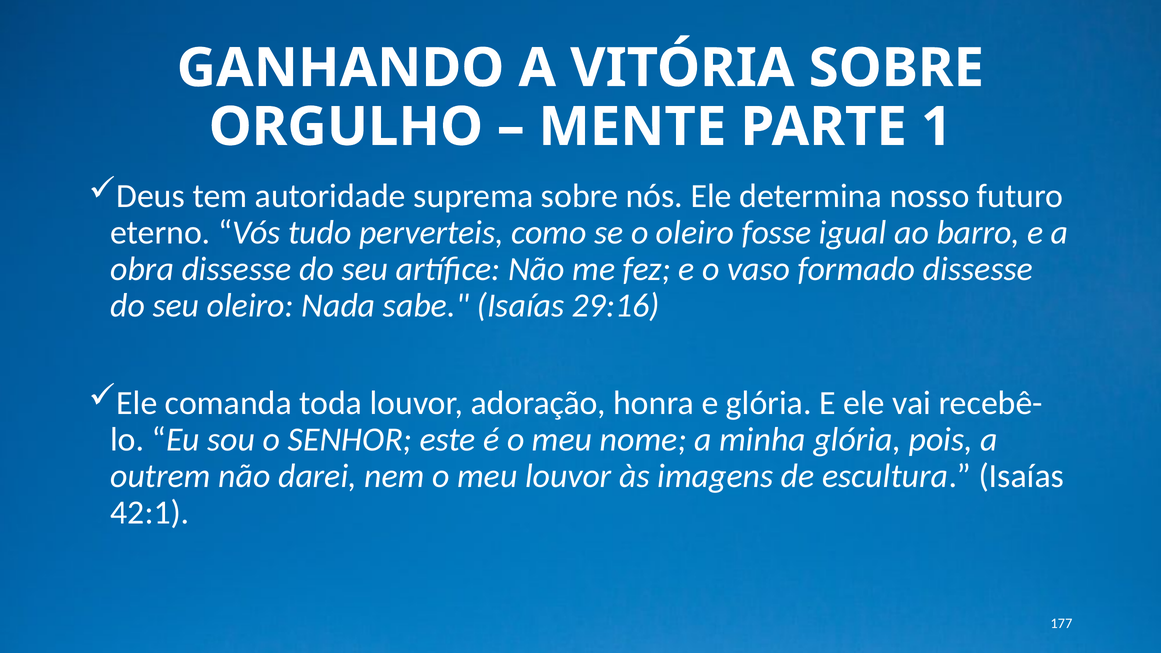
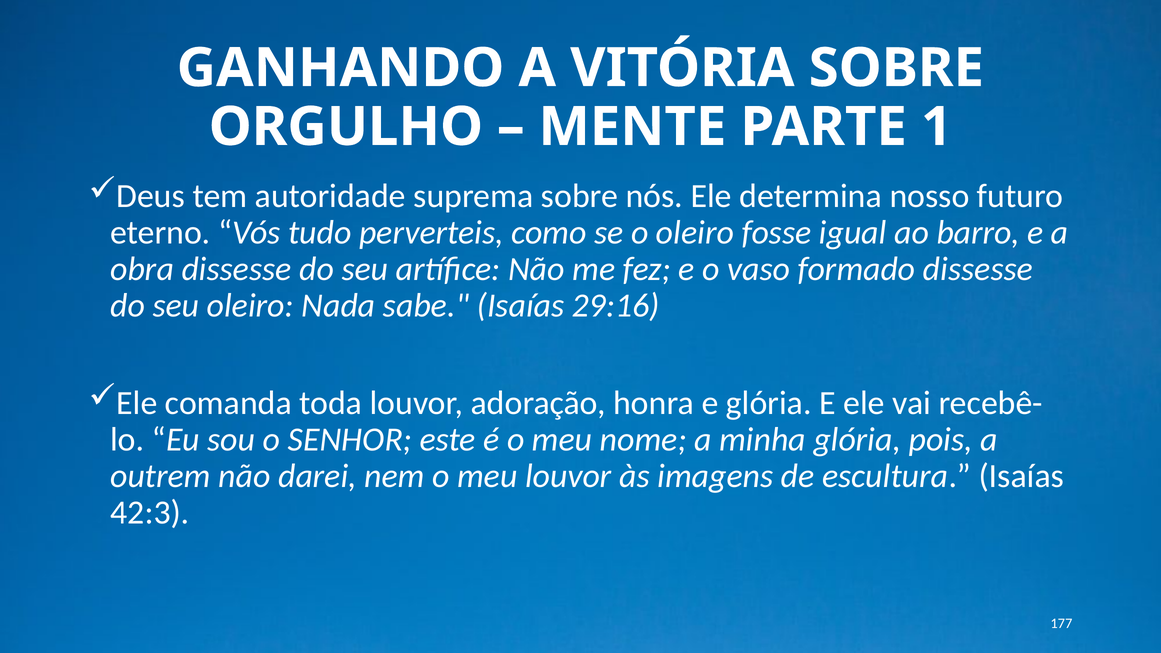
42:1: 42:1 -> 42:3 (150, 513)
